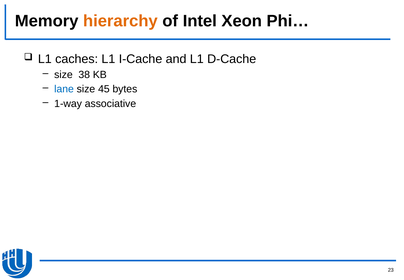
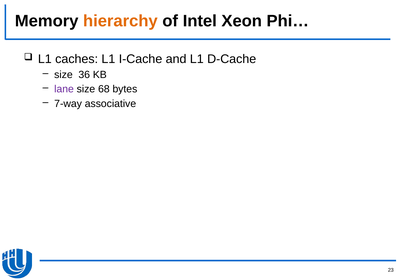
38: 38 -> 36 (84, 75)
lane colour: blue -> purple (64, 89)
45: 45 -> 68 (104, 89)
1-way: 1-way -> 7-way (68, 104)
